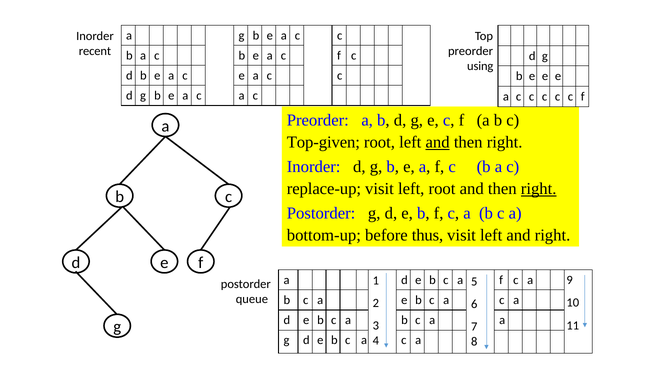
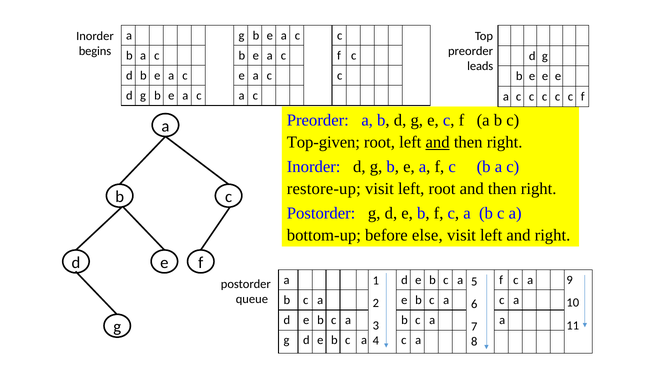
recent: recent -> begins (95, 51)
using: using -> leads (480, 66)
replace-up: replace-up -> restore-up (324, 189)
right underline: present -> none (539, 189)
thus: thus -> else (427, 235)
